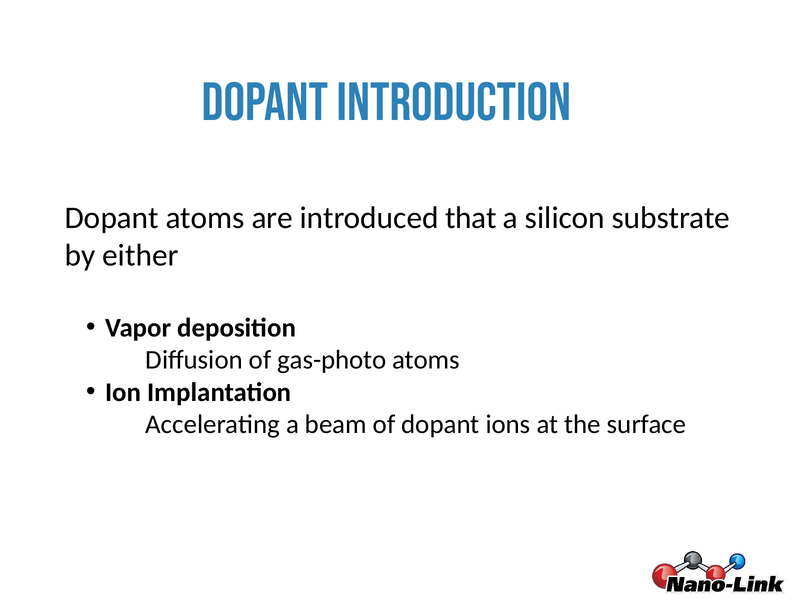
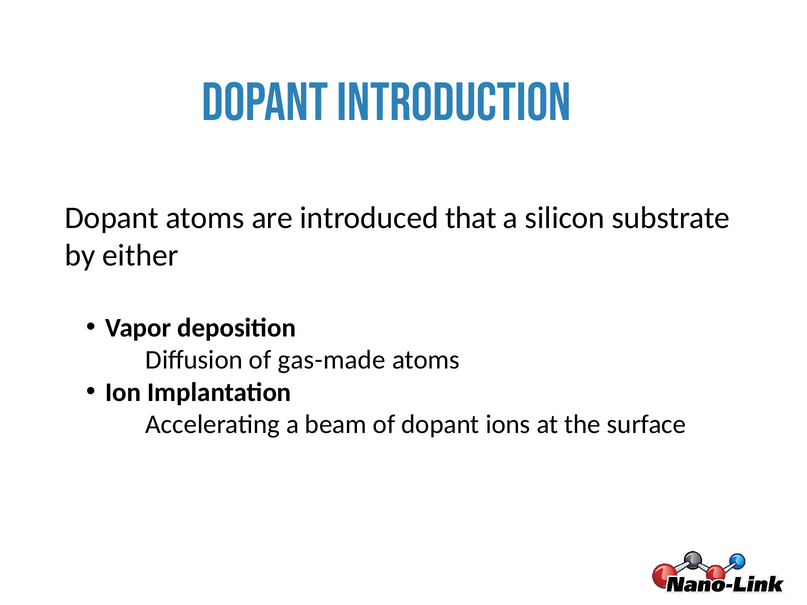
gas-photo: gas-photo -> gas-made (332, 360)
